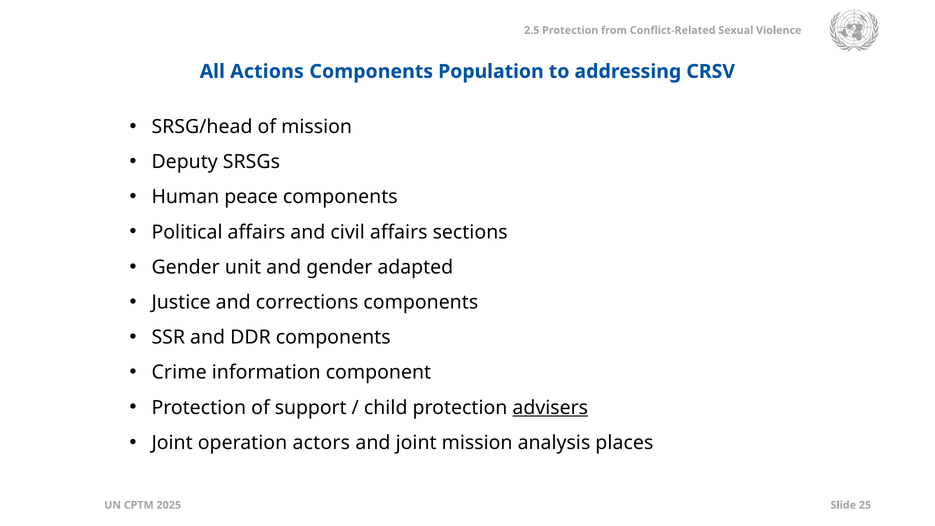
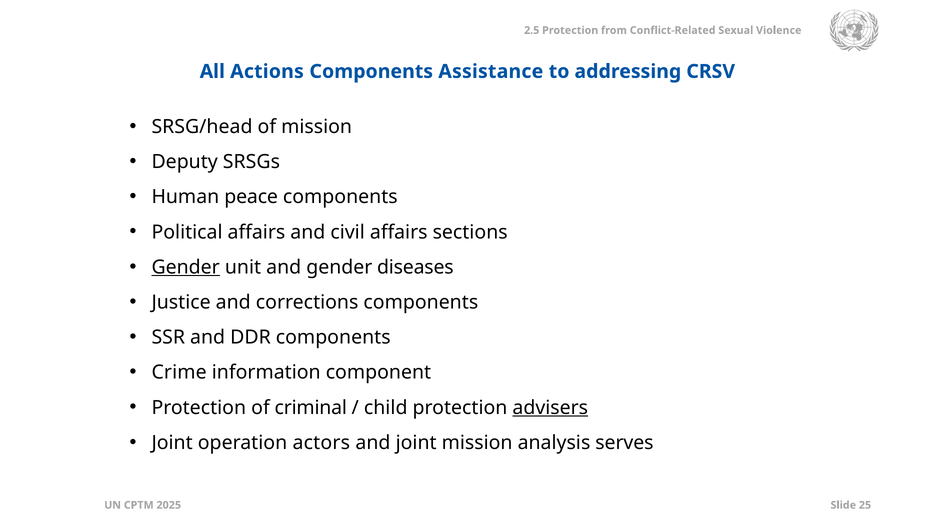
Population: Population -> Assistance (491, 71)
Gender underline: none -> present (186, 267)
adapted: adapted -> diseases (415, 267)
support: support -> criminal (311, 408)
places: places -> serves (624, 443)
